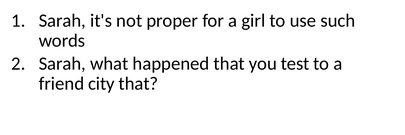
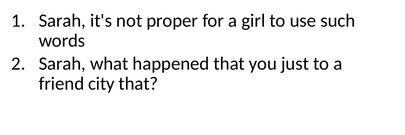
test: test -> just (295, 63)
